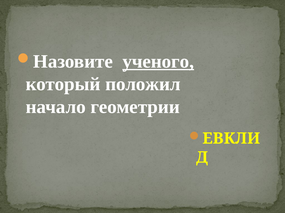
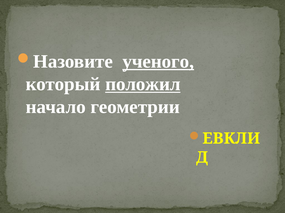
положил underline: none -> present (143, 84)
